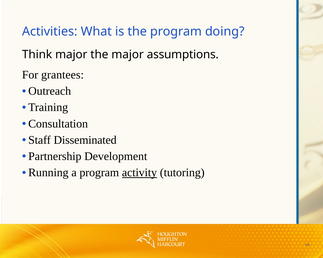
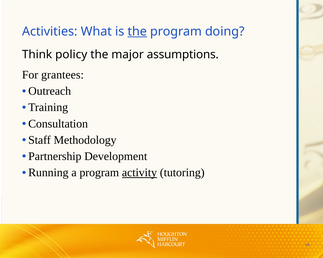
the underline: none -> present (137, 32)
Think major: major -> policy (71, 55)
Disseminated: Disseminated -> Methodology (85, 140)
